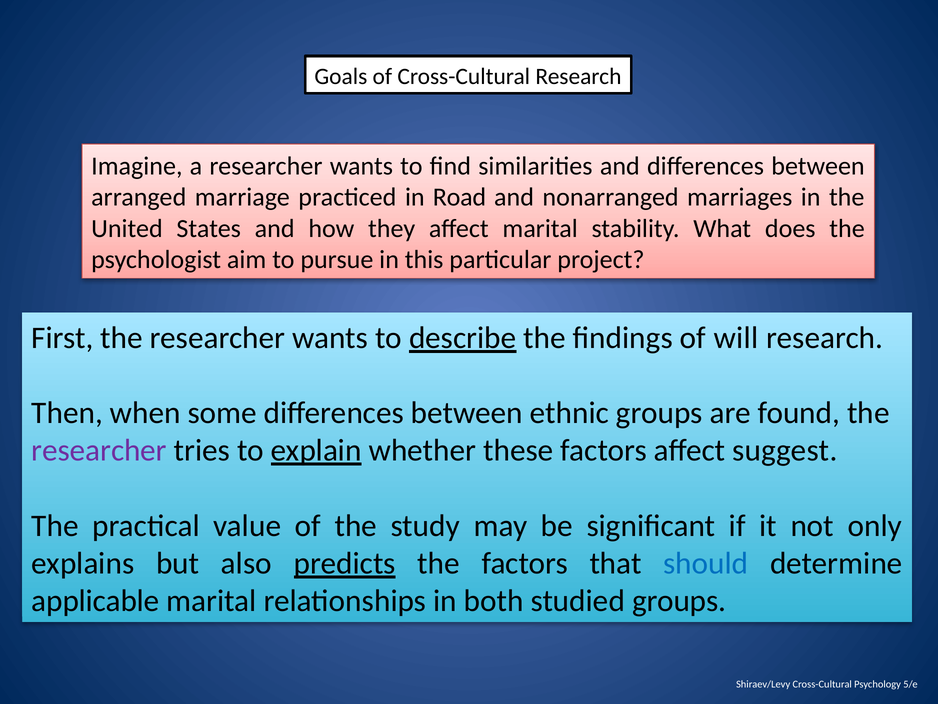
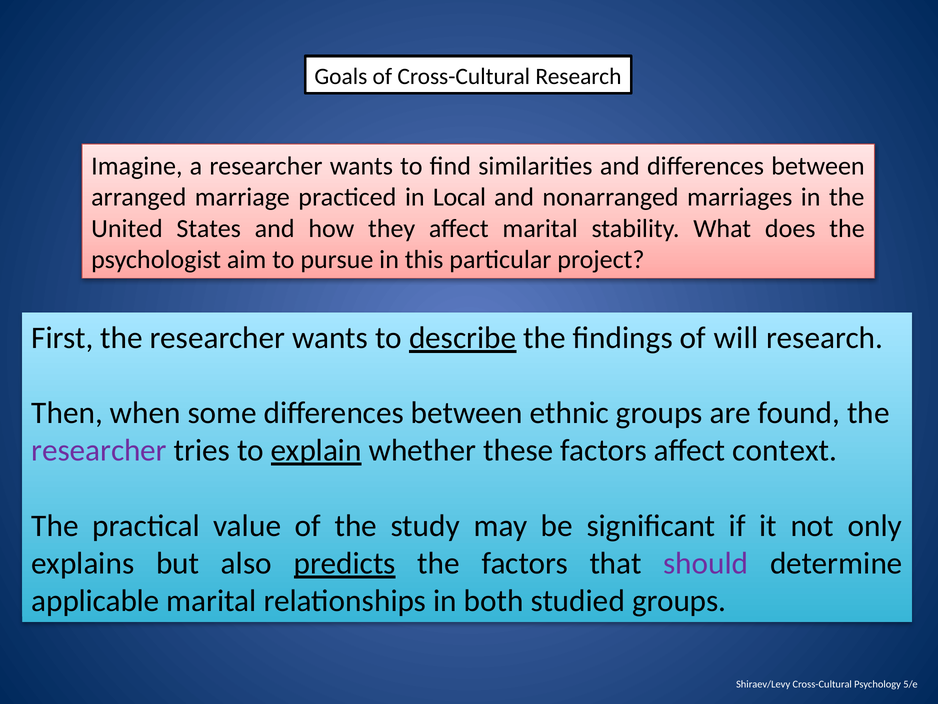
Road: Road -> Local (459, 197)
suggest: suggest -> context (785, 450)
should colour: blue -> purple (706, 563)
